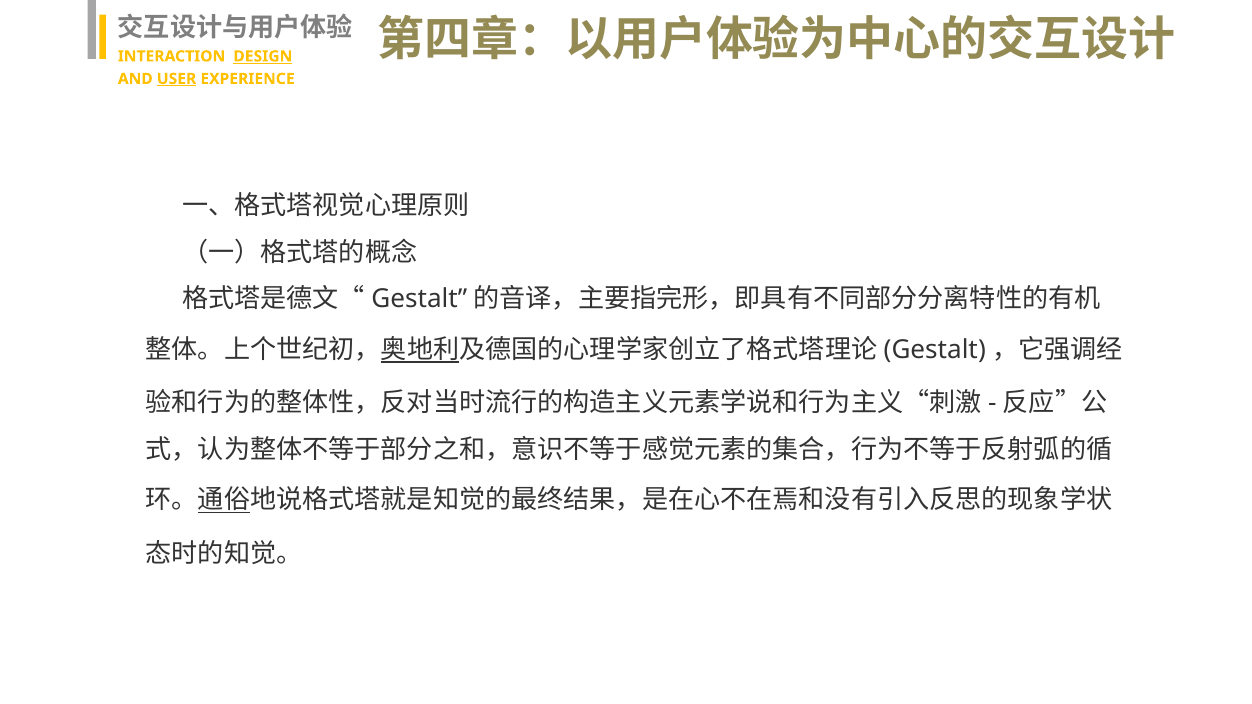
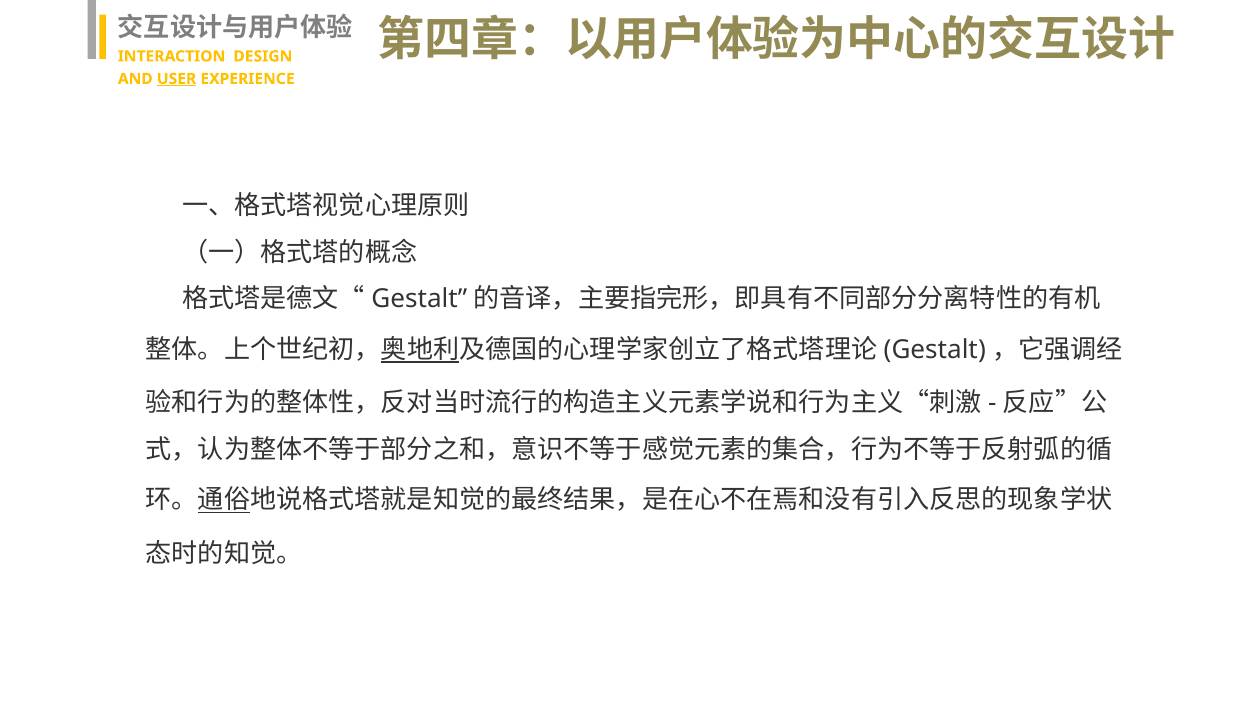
DESIGN underline: present -> none (263, 56)
